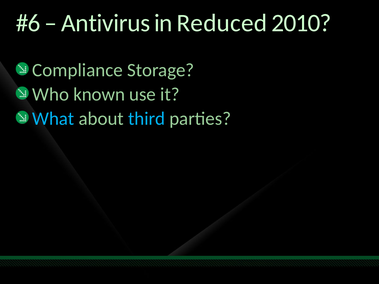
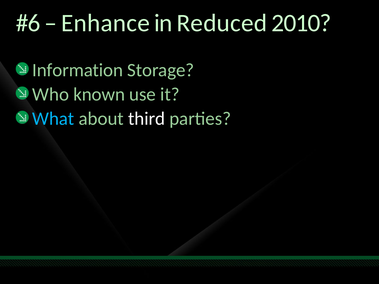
Antivirus: Antivirus -> Enhance (106, 23)
Compliance: Compliance -> Information (78, 70)
third colour: light blue -> white (147, 119)
